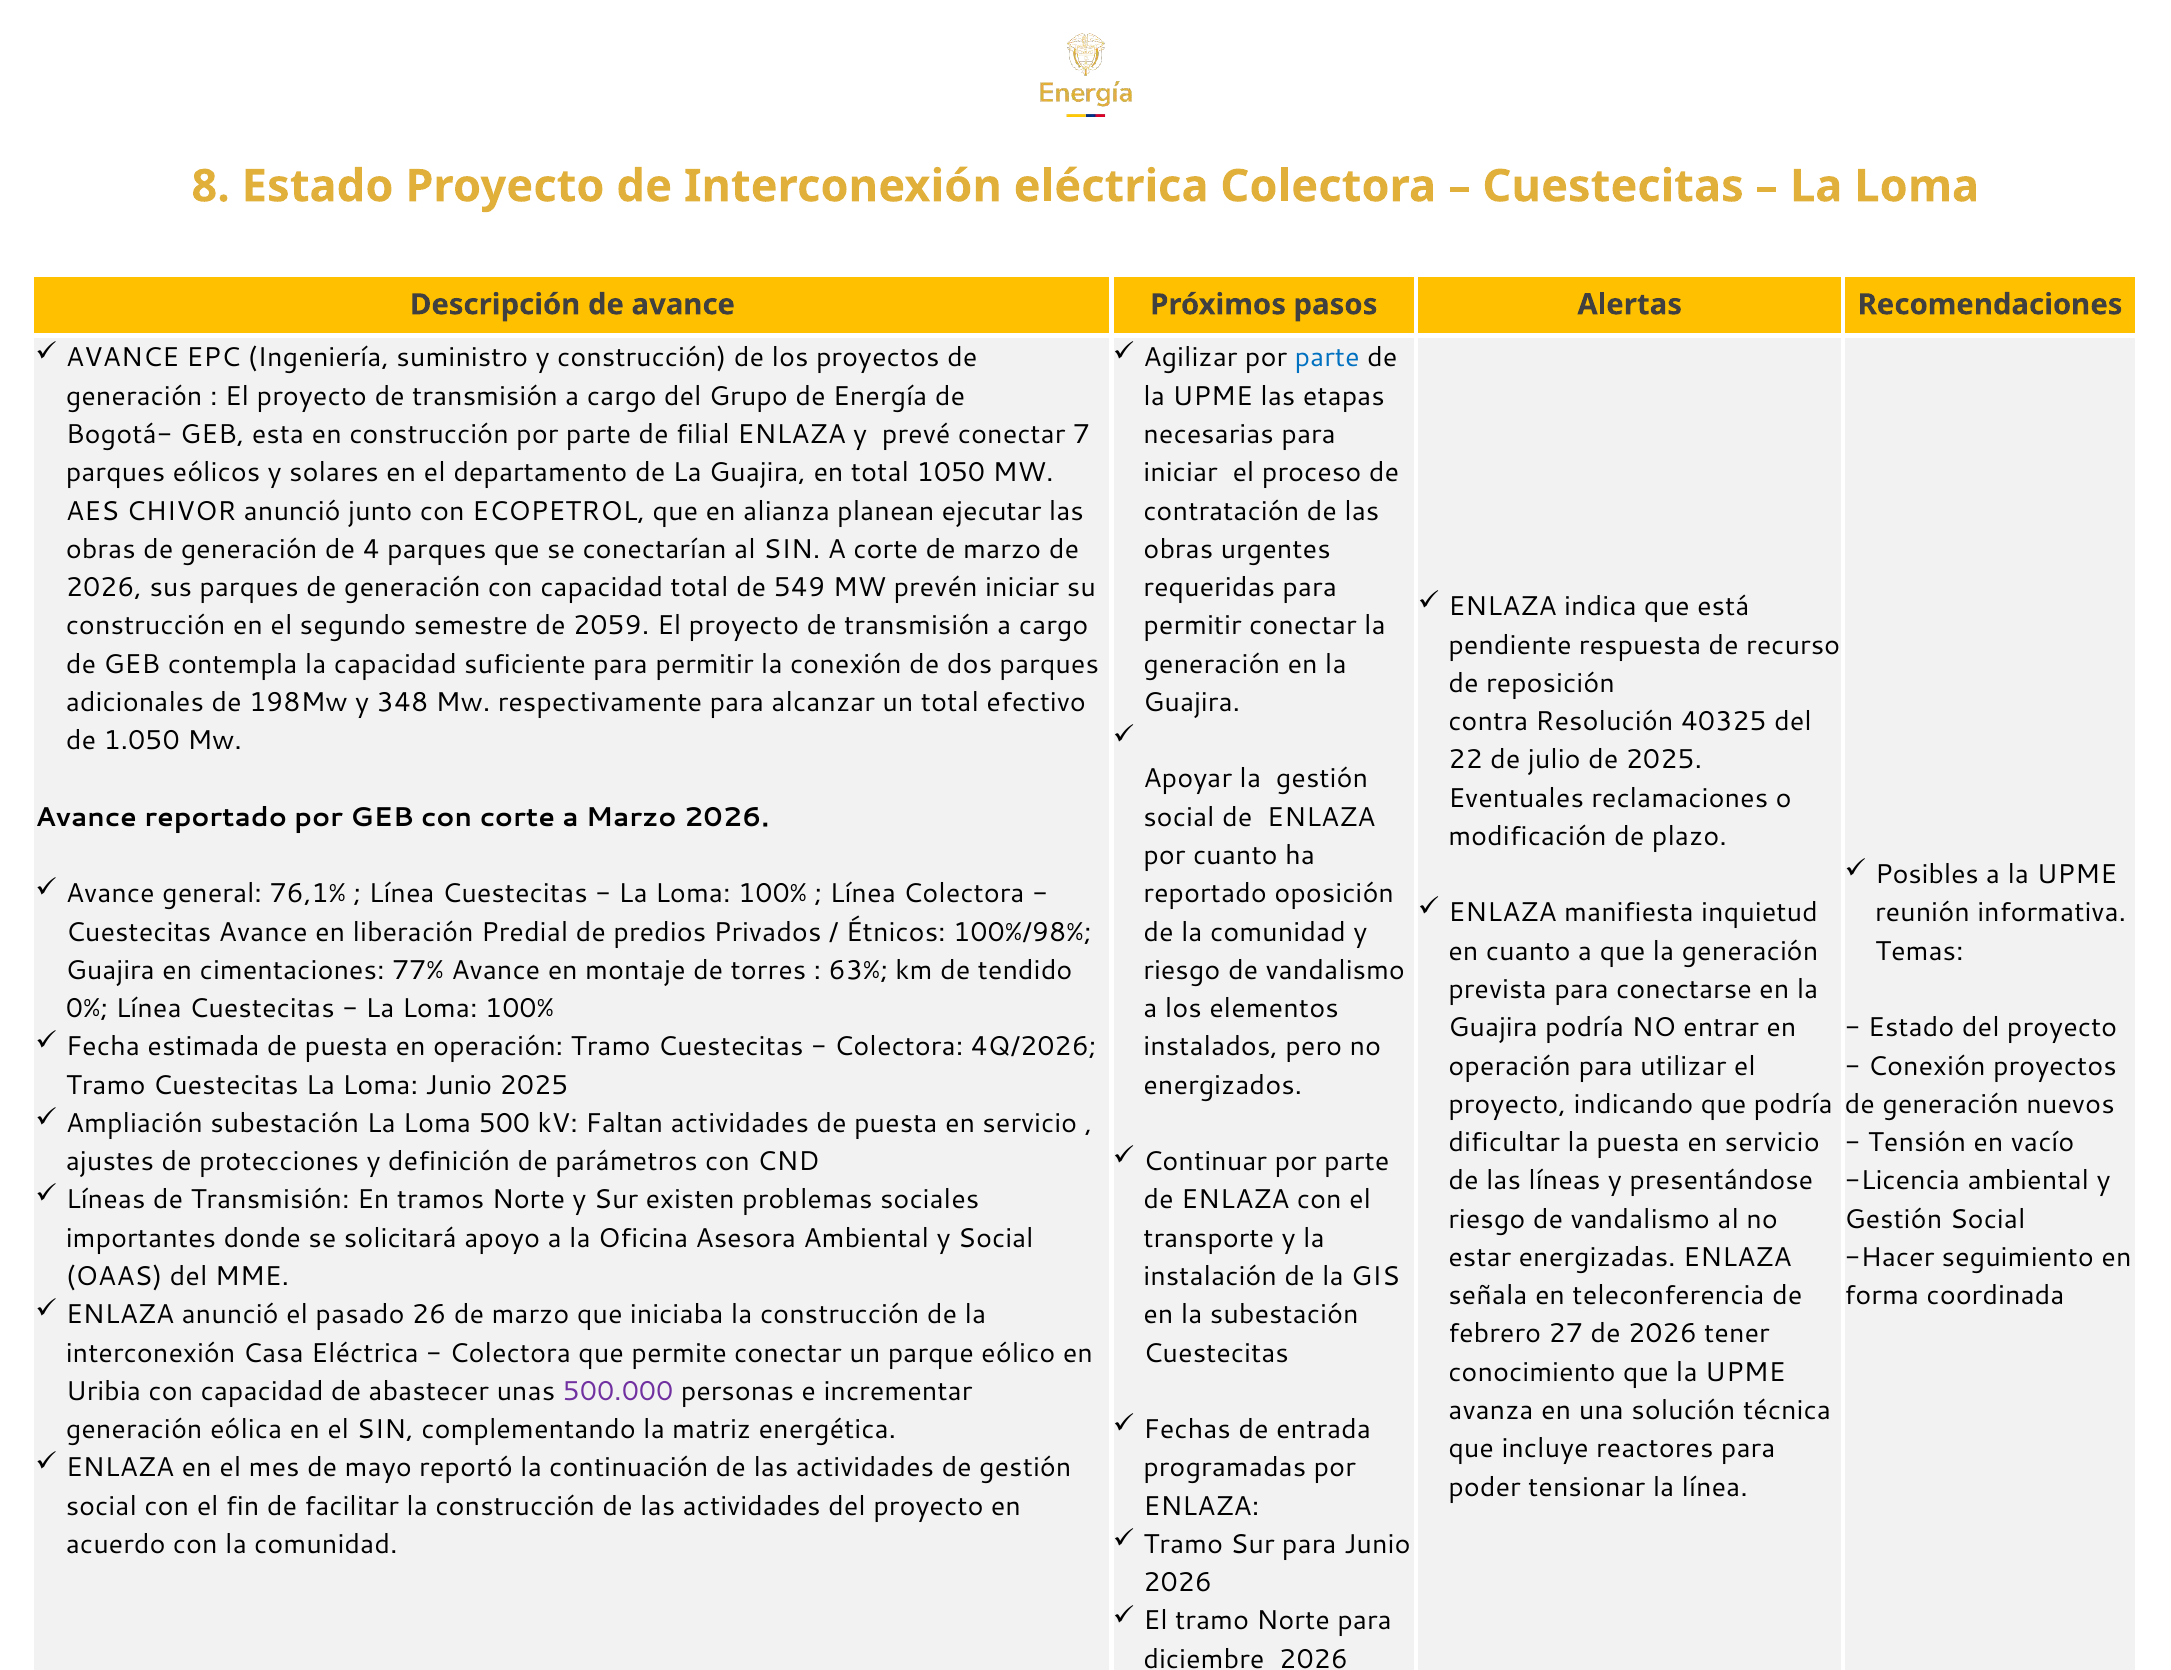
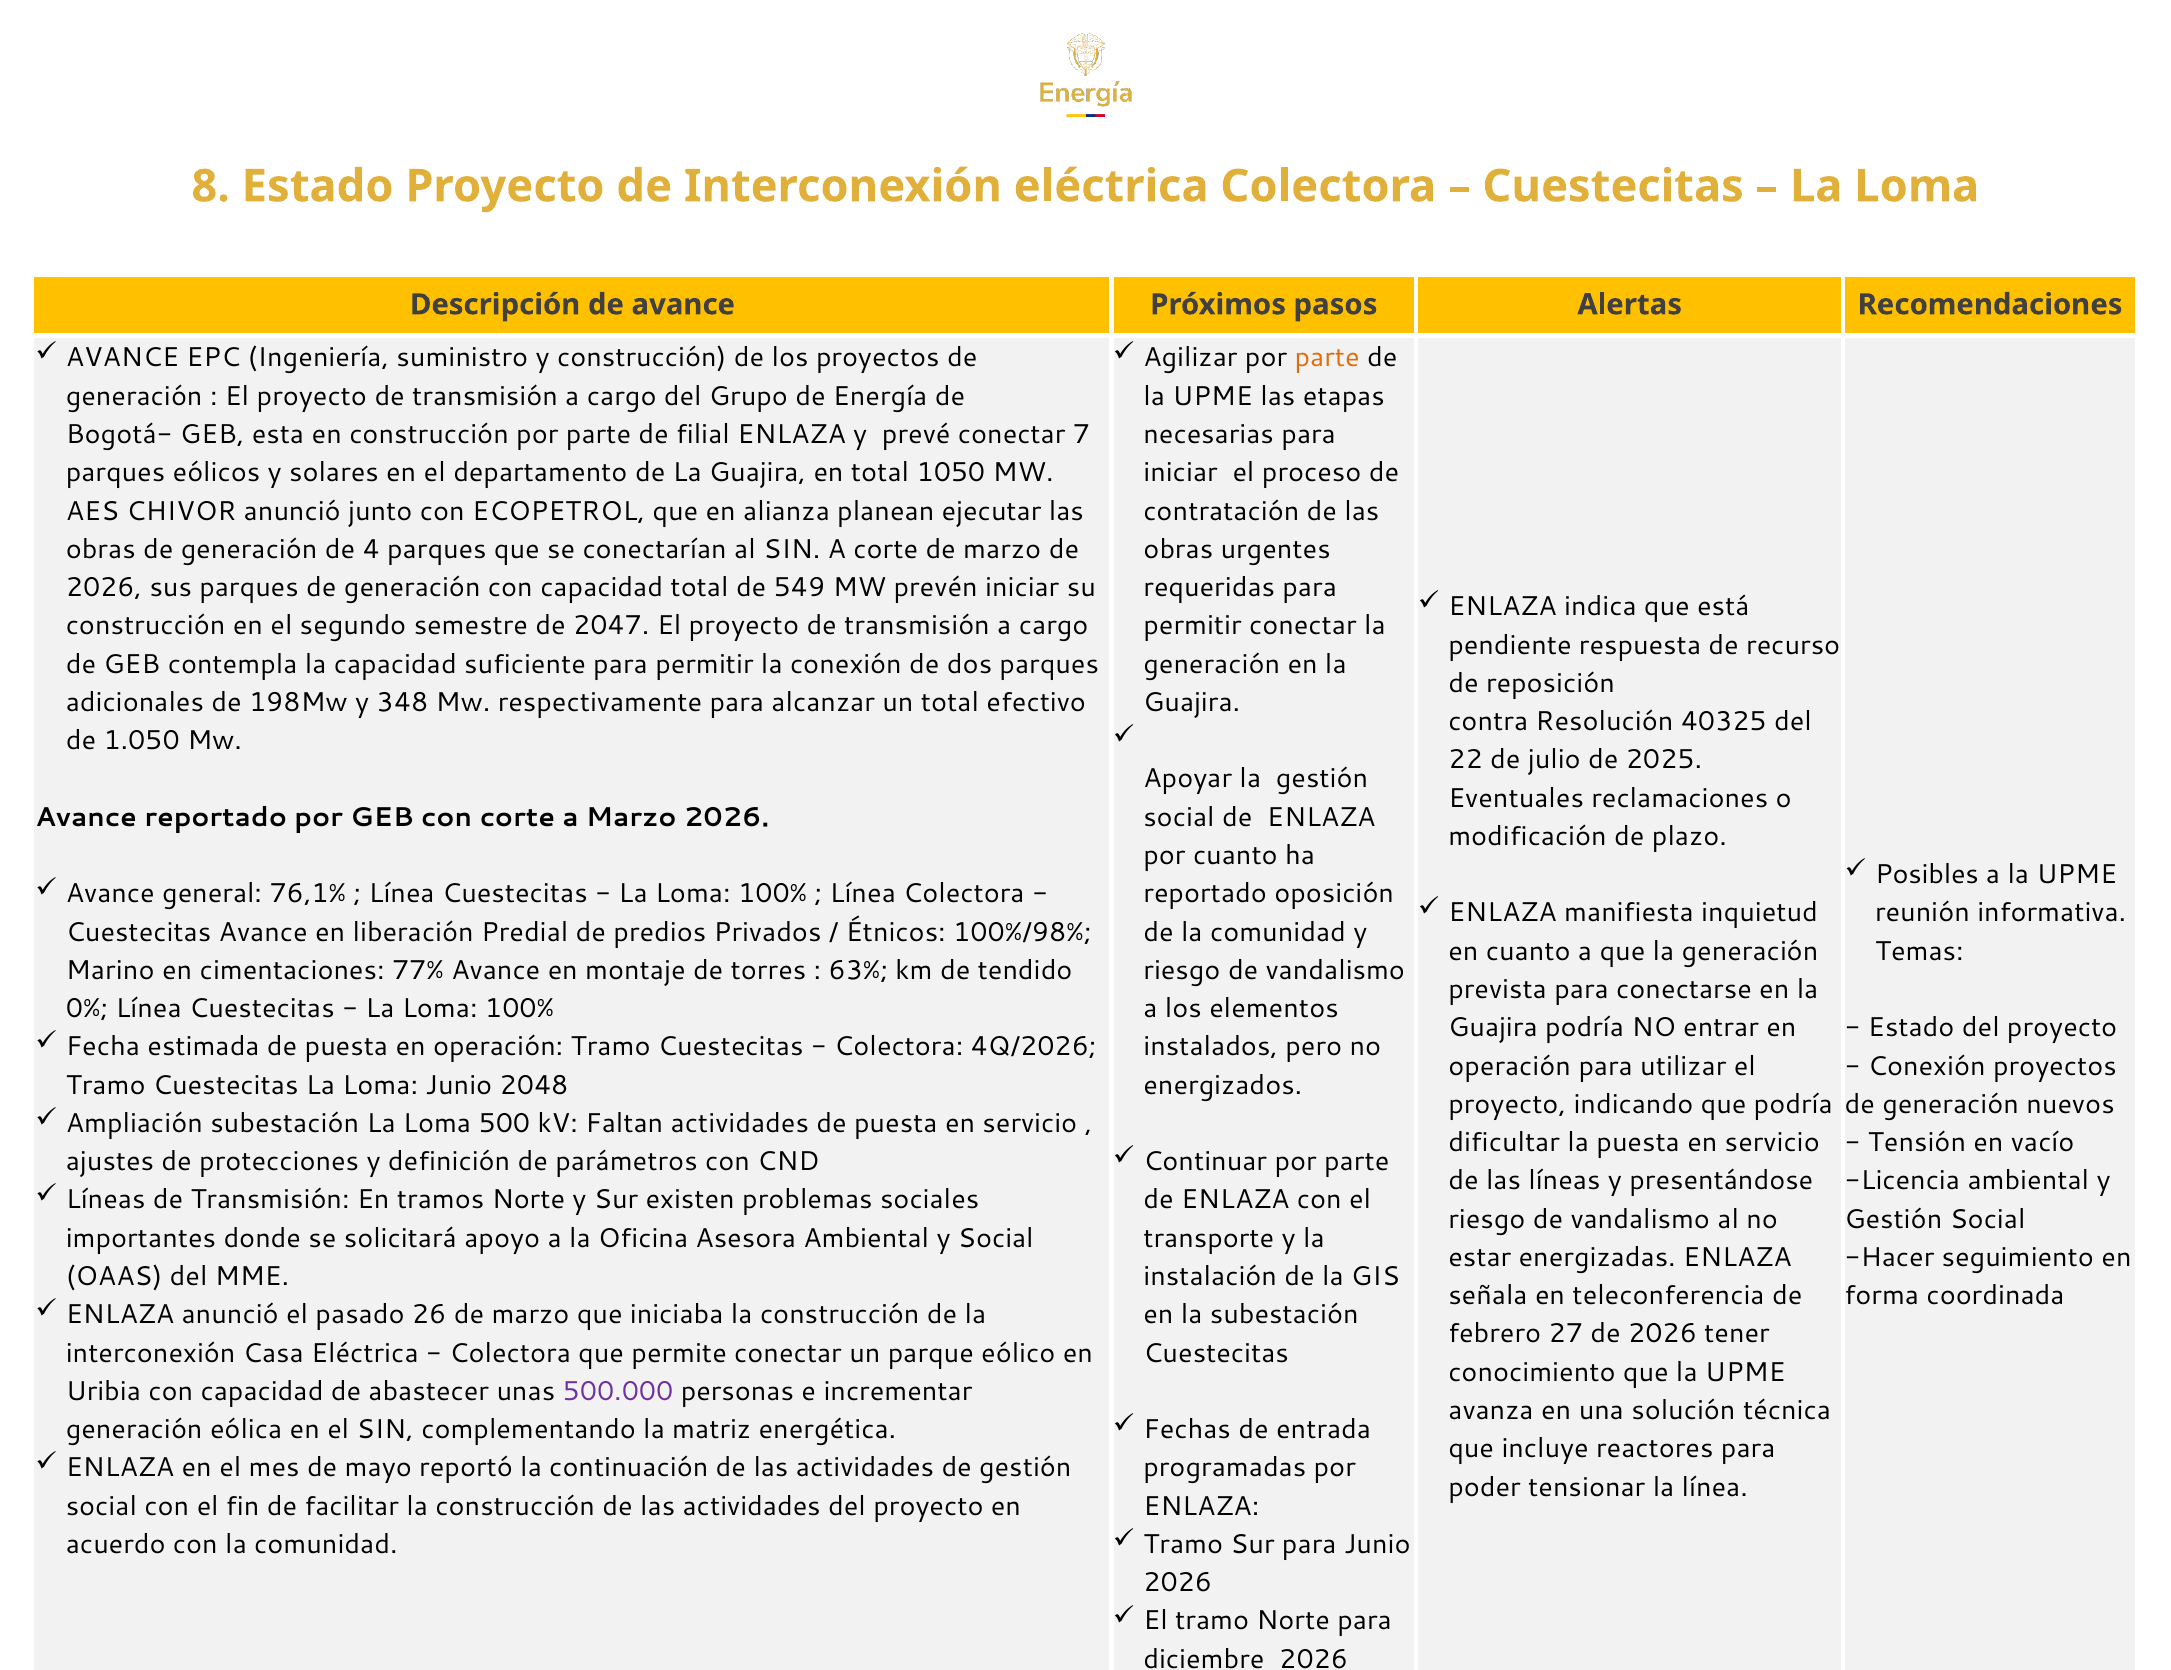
parte colour: blue -> orange (1327, 358)
2059: 2059 -> 2047 (611, 626)
Guajira: Guajira -> Marino (110, 970)
Junio 2025: 2025 -> 2048 (534, 1085)
